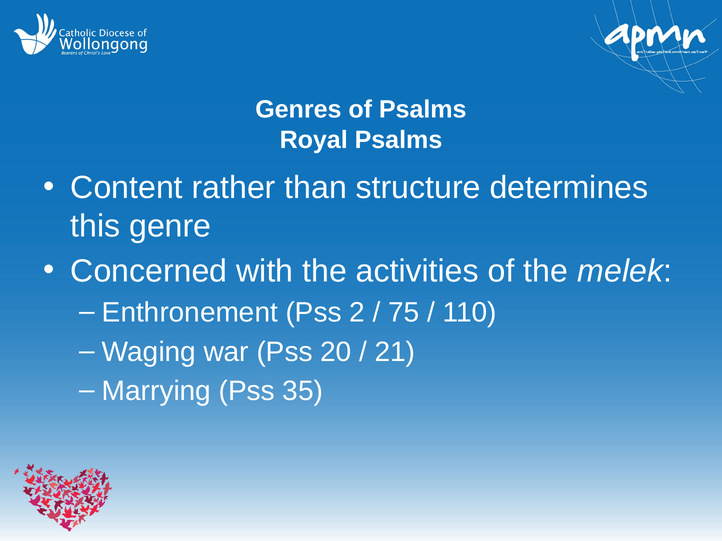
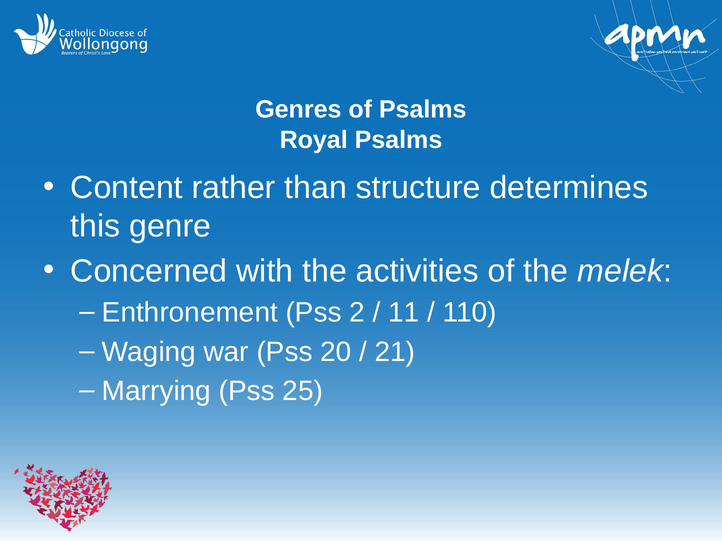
75: 75 -> 11 (404, 313)
35: 35 -> 25 (303, 391)
